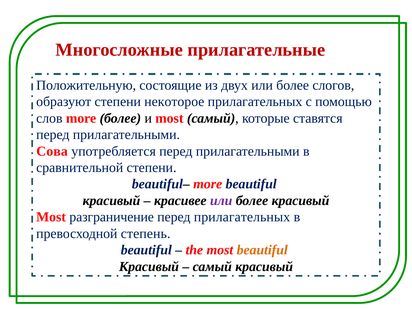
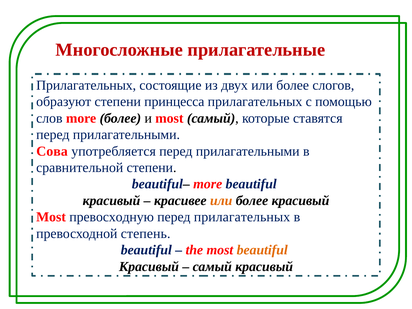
Положительную: Положительную -> Прилагательных (86, 85)
некоторое: некоторое -> принцесса (174, 102)
или colour: purple -> orange (221, 201)
разграничение: разграничение -> превосходную (112, 217)
